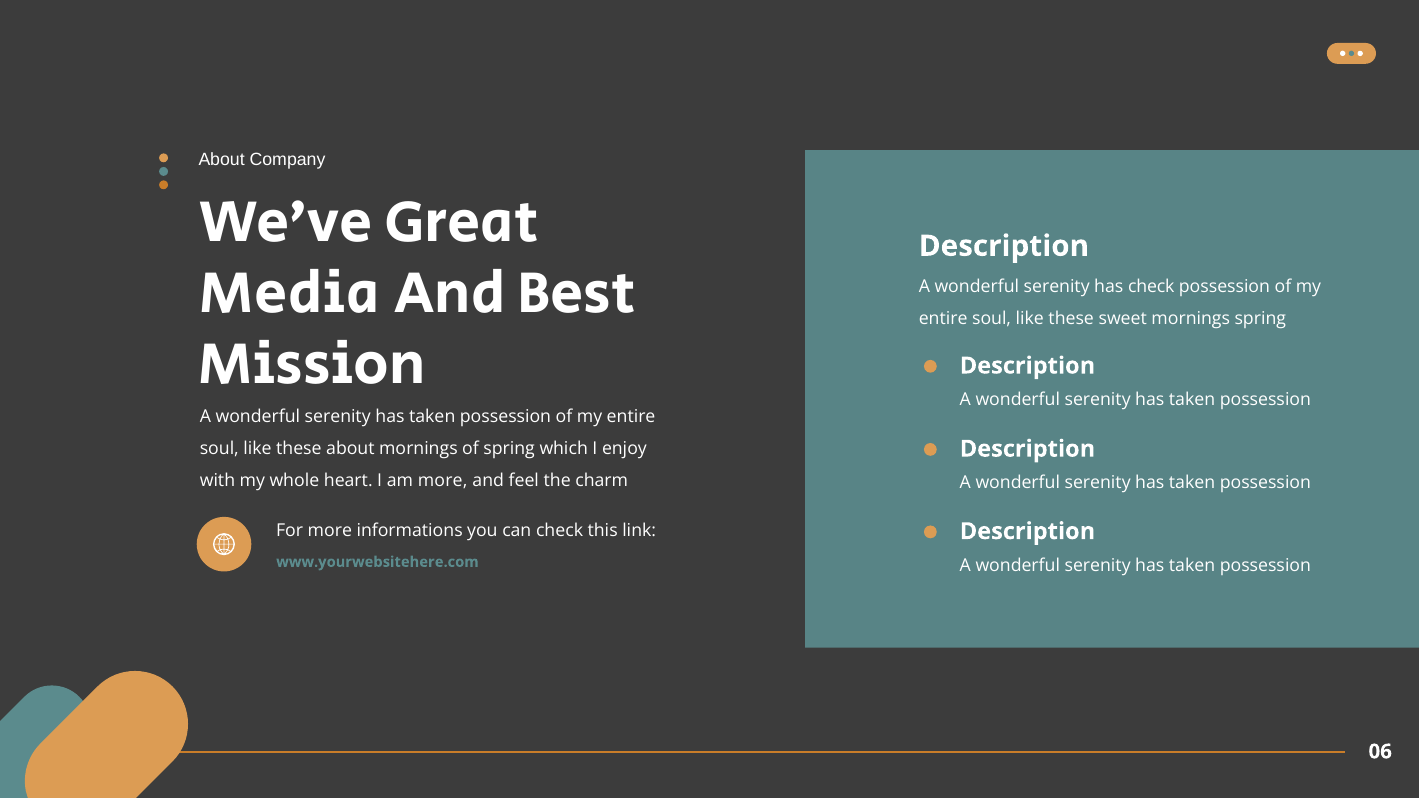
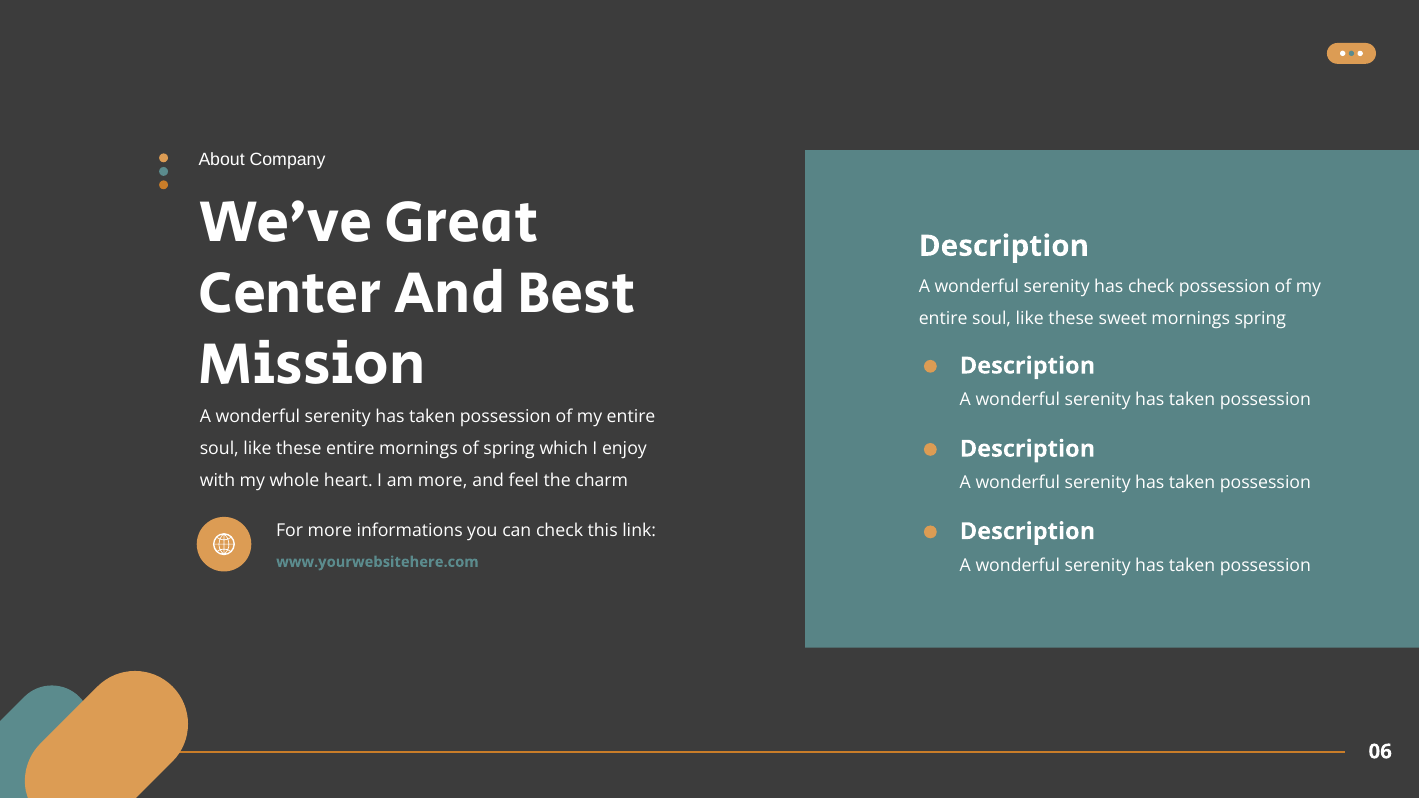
Media: Media -> Center (290, 293)
these about: about -> entire (350, 449)
